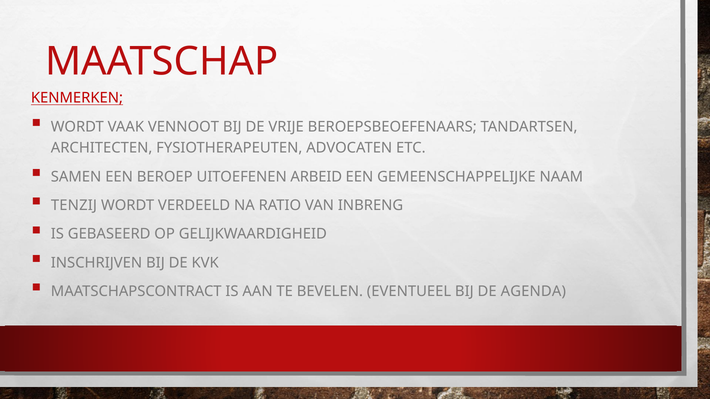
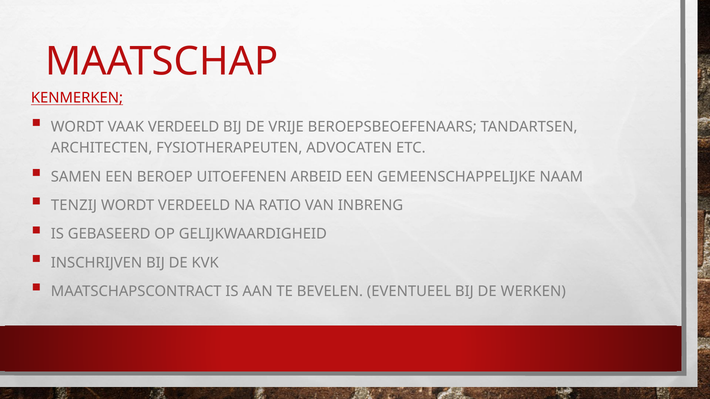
VAAK VENNOOT: VENNOOT -> VERDEELD (184, 127)
AGENDA: AGENDA -> WERKEN (533, 292)
